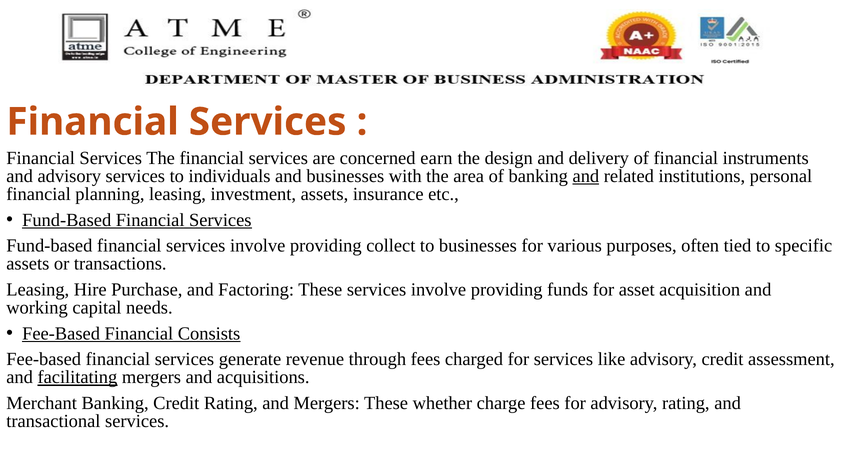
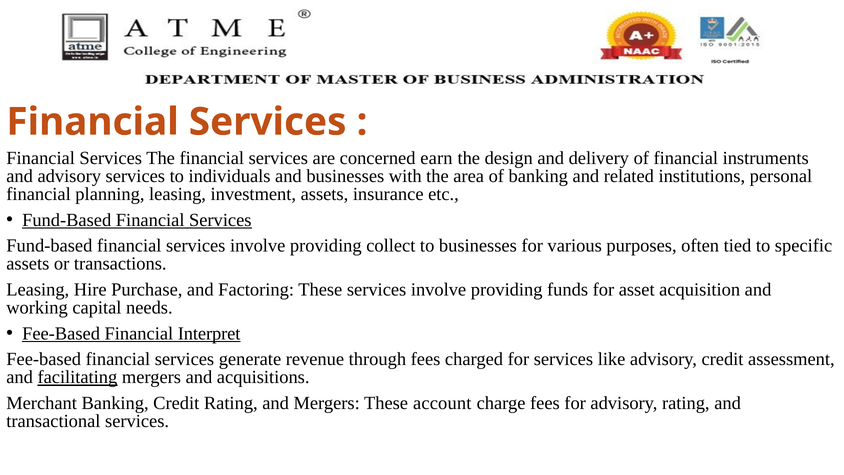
and underline: present -> none (586, 176)
Consists: Consists -> Interpret (209, 333)
whether: whether -> account (442, 403)
